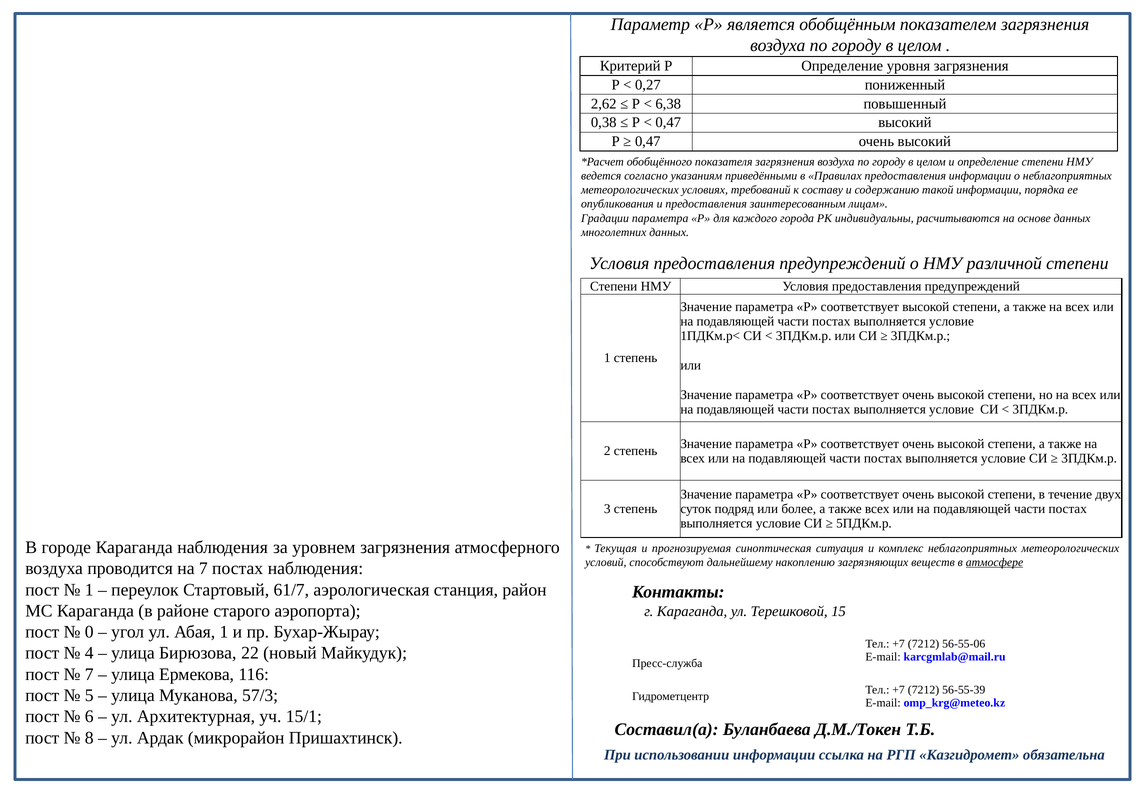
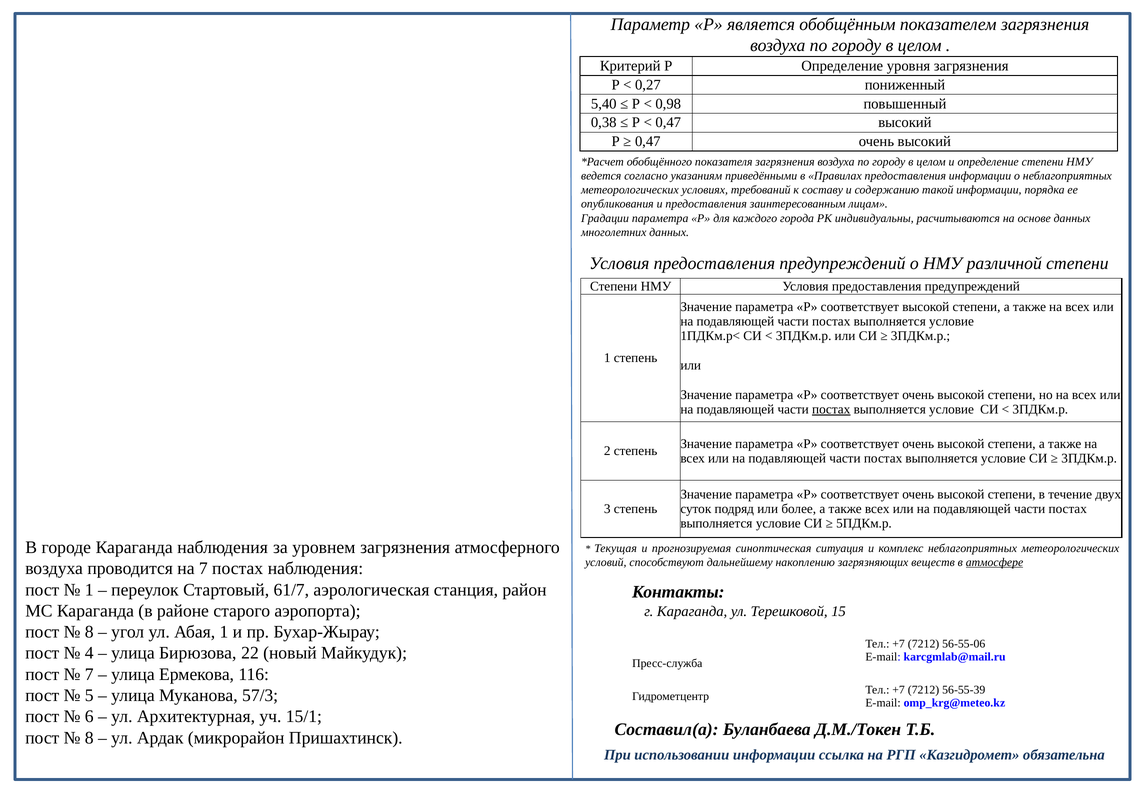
2,62: 2,62 -> 5,40 (604, 104)
6,38: 6,38 -> 0,98 (668, 104)
постах underline: none -> present (831, 409)
0: 0 -> 8 (89, 632)
